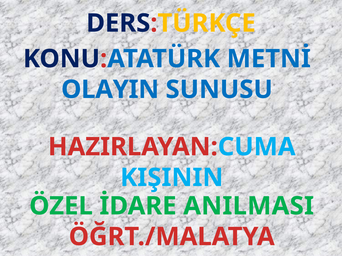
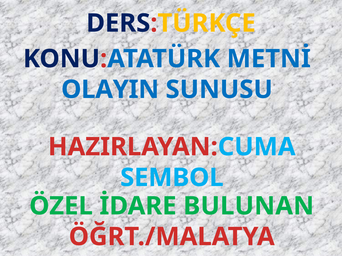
KIŞININ: KIŞININ -> SEMBOL (172, 178)
ANILMASI: ANILMASI -> BULUNAN (249, 206)
